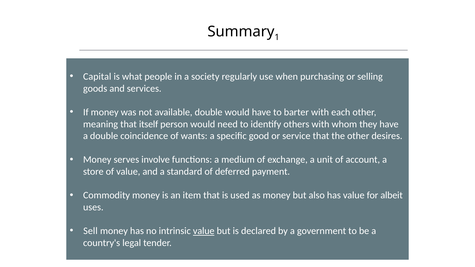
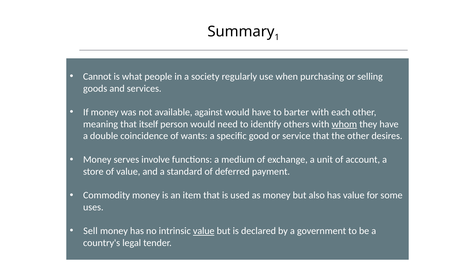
Capital: Capital -> Cannot (97, 77)
available double: double -> against (209, 112)
whom underline: none -> present (344, 124)
albeit: albeit -> some (392, 195)
